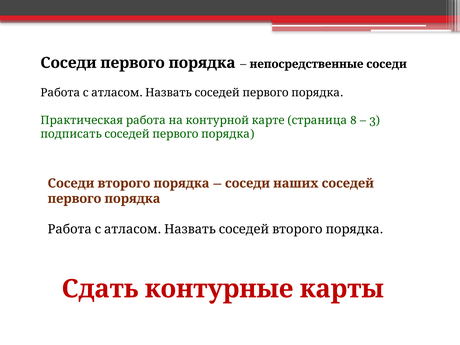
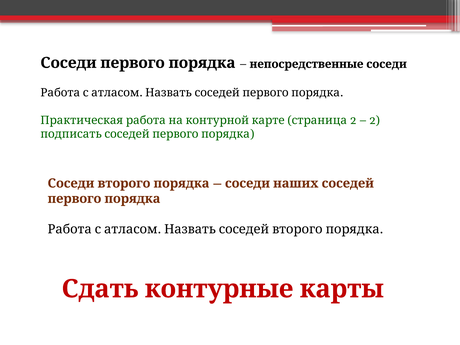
8: 8 -> 2 (353, 120)
3: 3 -> 2 (375, 120)
